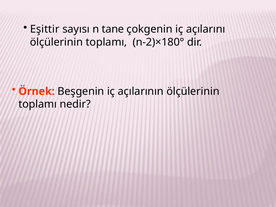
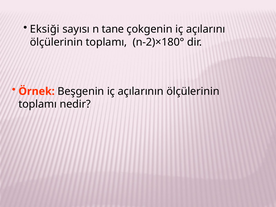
Eşittir: Eşittir -> Eksiği (45, 29)
